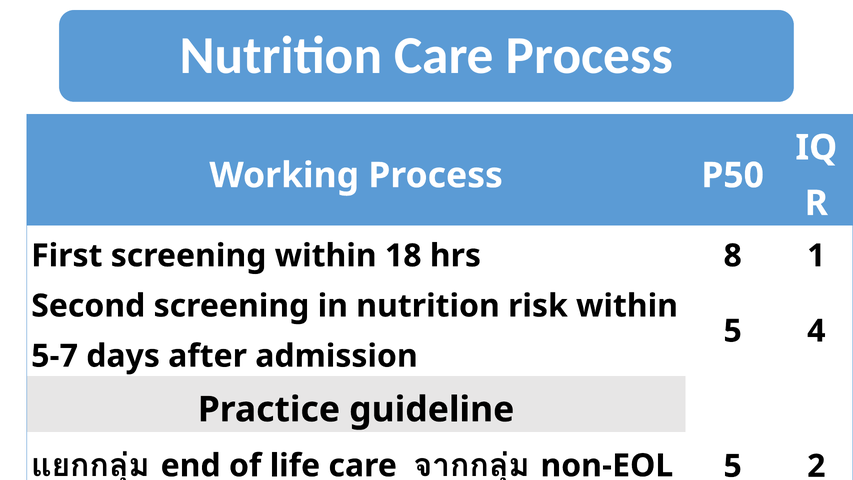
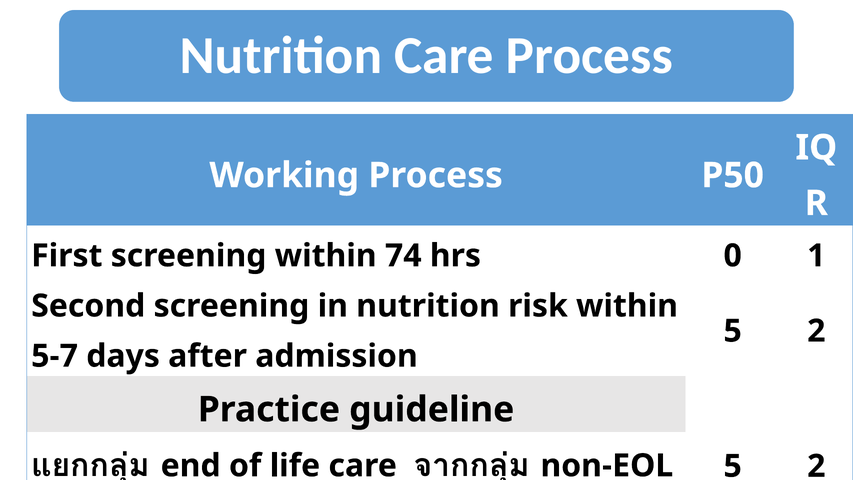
18: 18 -> 74 (403, 256)
8: 8 -> 0 (733, 256)
4: 4 -> 2 (816, 331)
